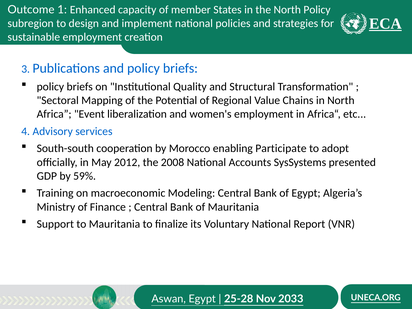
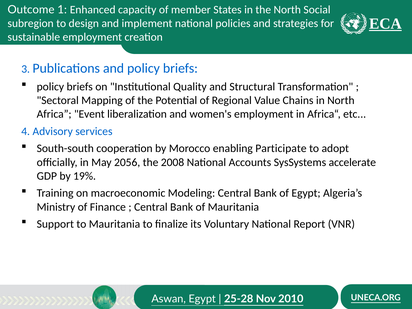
North Policy: Policy -> Social (317, 10)
2012: 2012 -> 2056 (127, 162)
presented: presented -> accelerate (352, 162)
59%: 59% -> 19% (85, 176)
2033: 2033 -> 2010 (291, 299)
